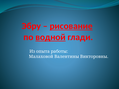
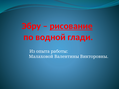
водной underline: present -> none (50, 37)
